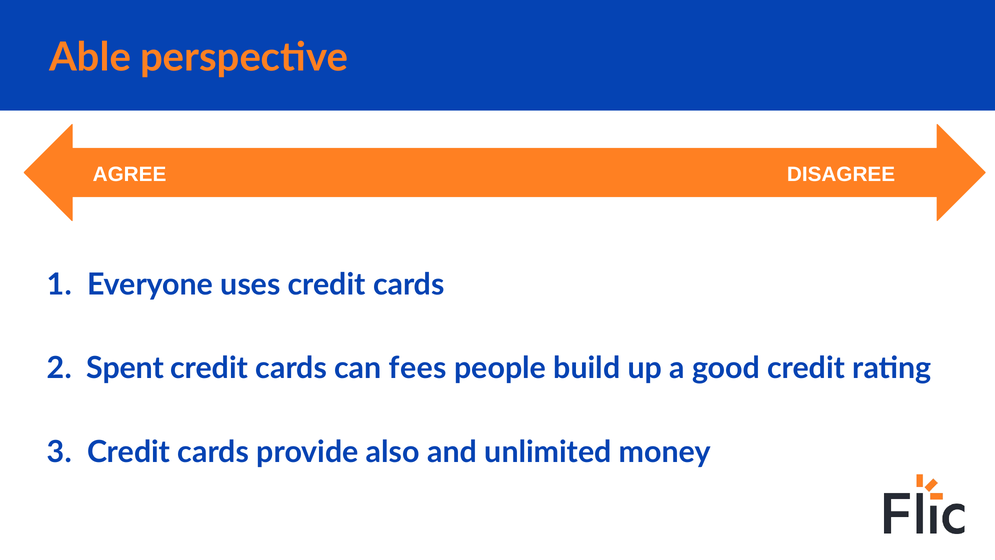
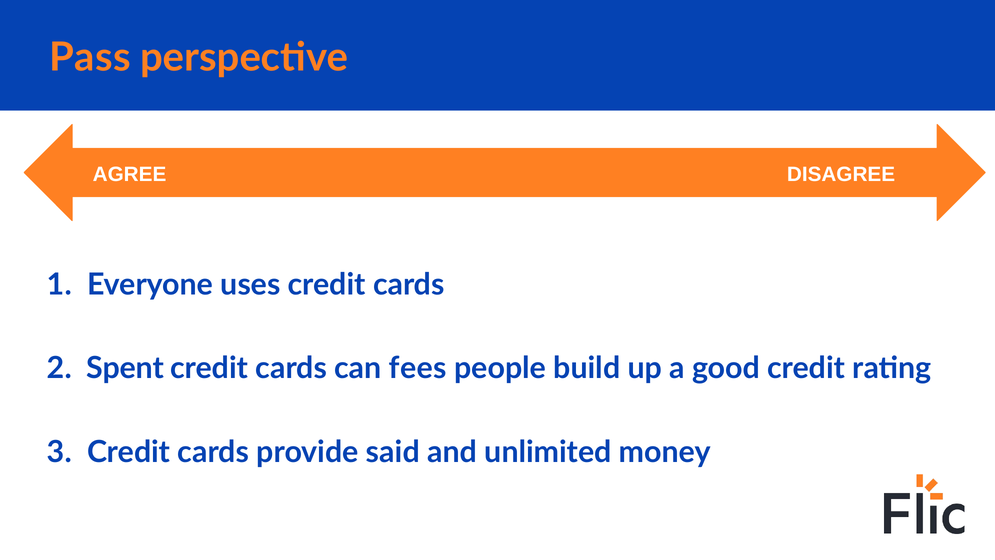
Able: Able -> Pass (90, 57)
also: also -> said (393, 452)
